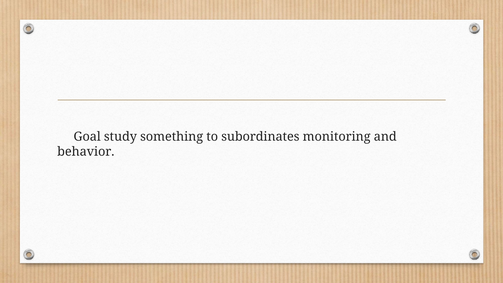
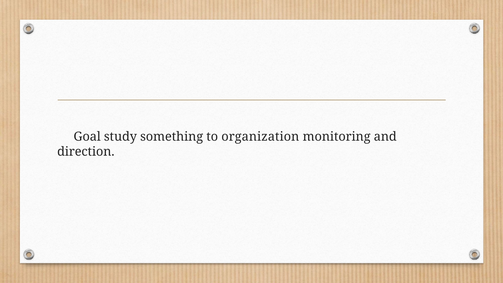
subordinates: subordinates -> organization (260, 137)
behavior: behavior -> direction (86, 152)
